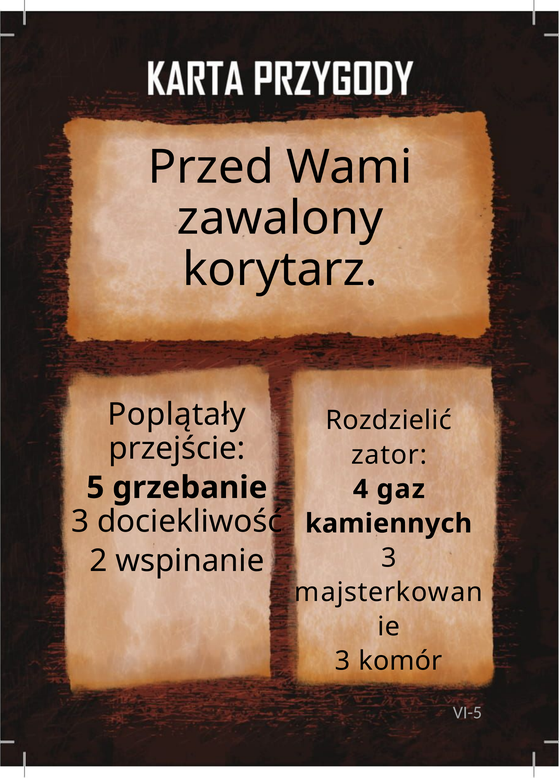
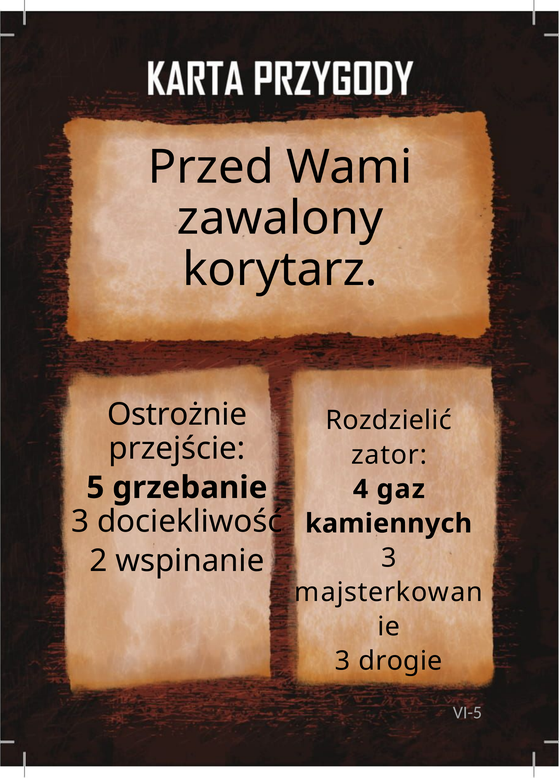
Poplątały: Poplątały -> Ostrożnie (177, 415)
komór: komór -> drogie (400, 661)
